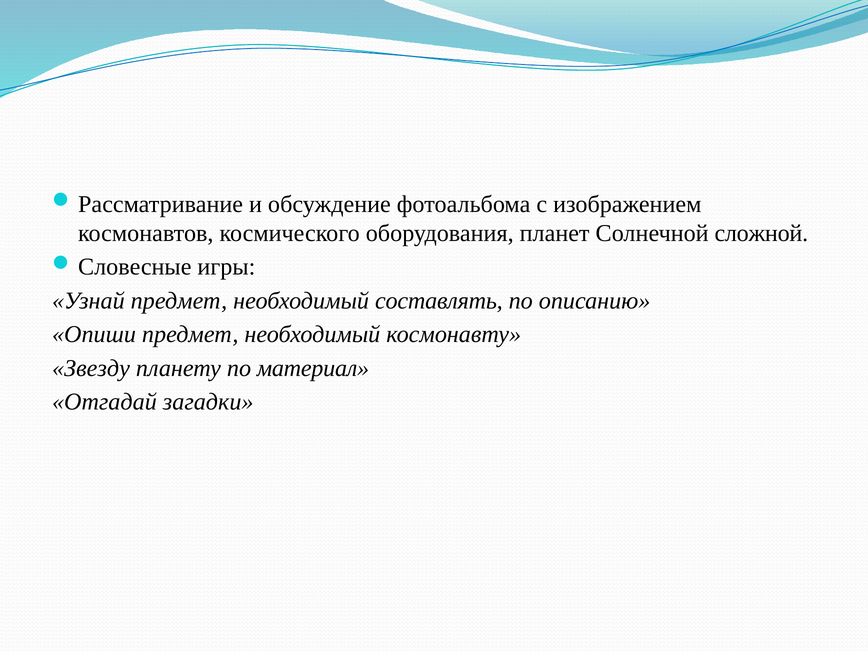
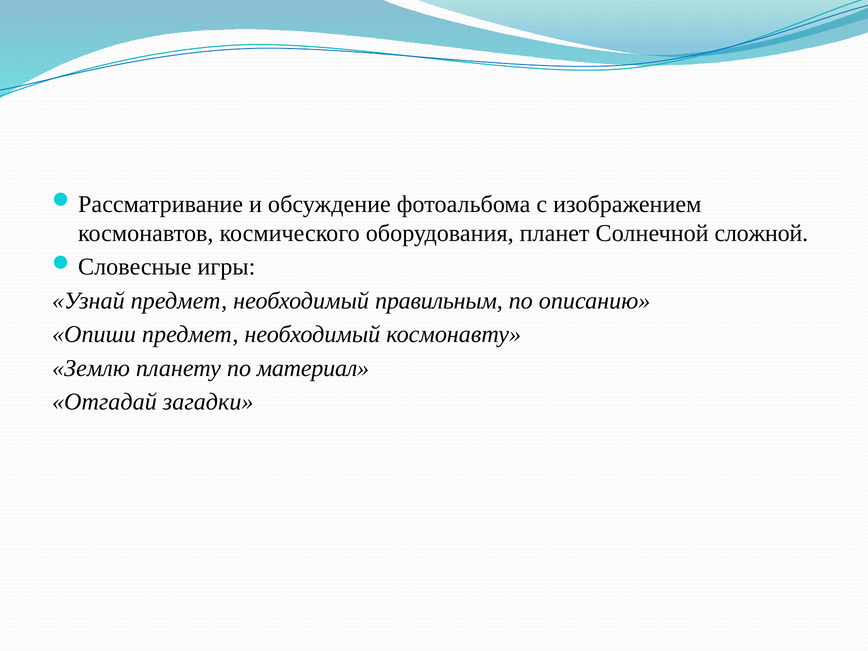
составлять: составлять -> правильным (439, 301)
Звезду: Звезду -> Землю (91, 368)
